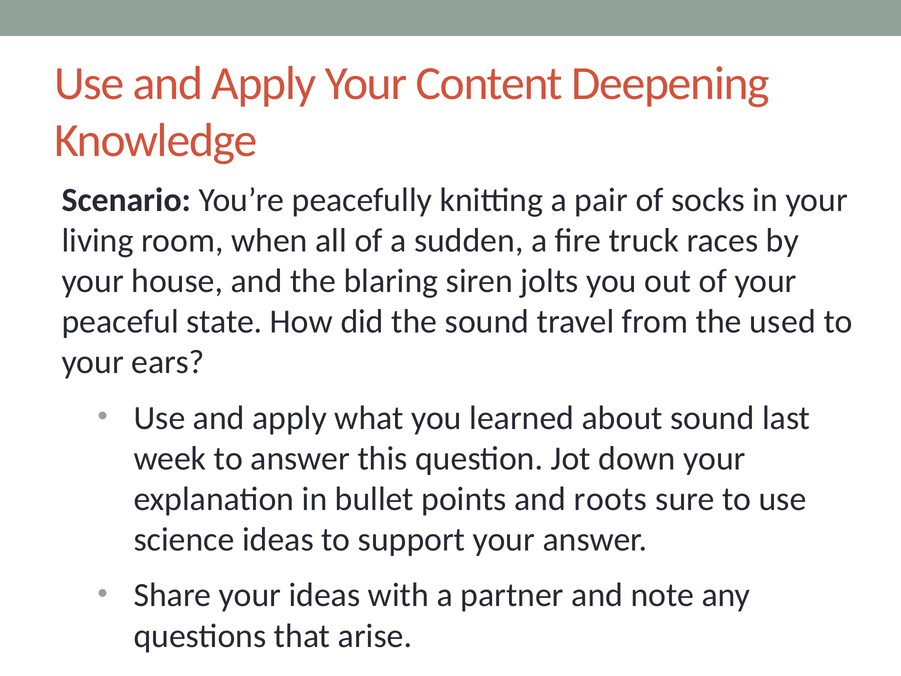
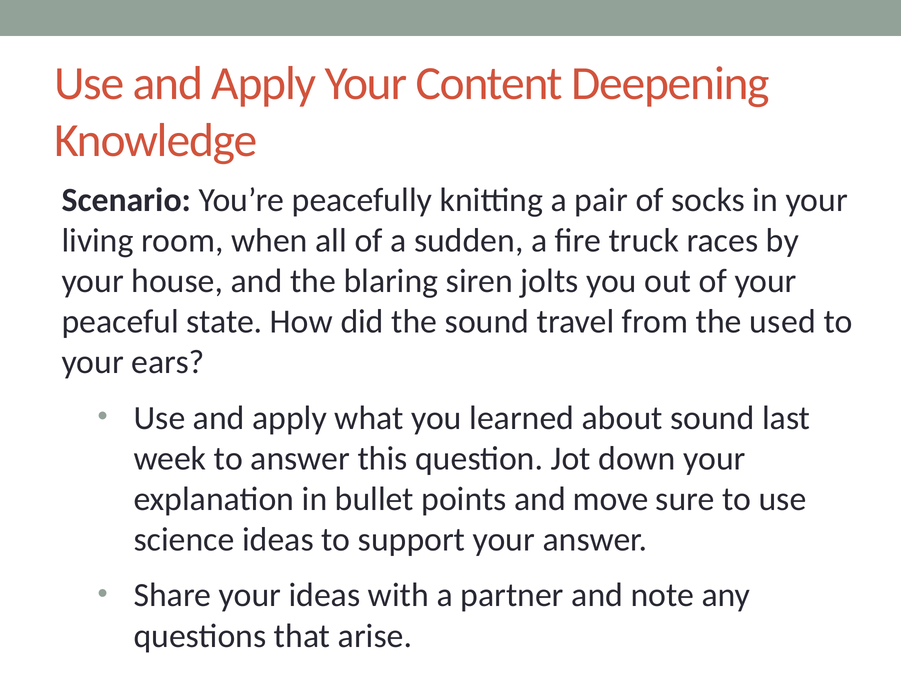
roots: roots -> move (611, 499)
